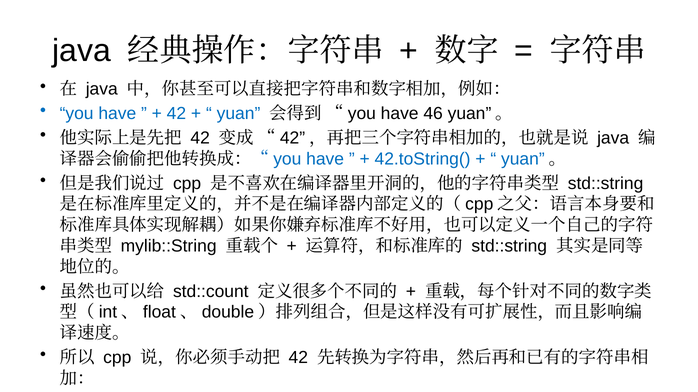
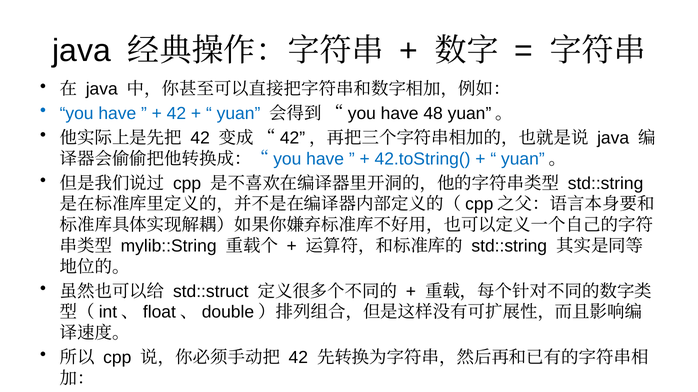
46: 46 -> 48 (433, 114)
std::count: std::count -> std::struct (211, 292)
